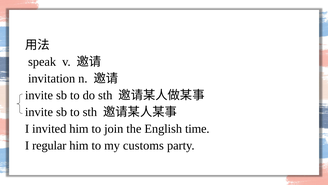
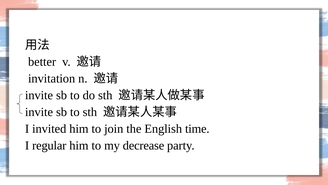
speak: speak -> better (42, 62)
customs: customs -> decrease (144, 145)
